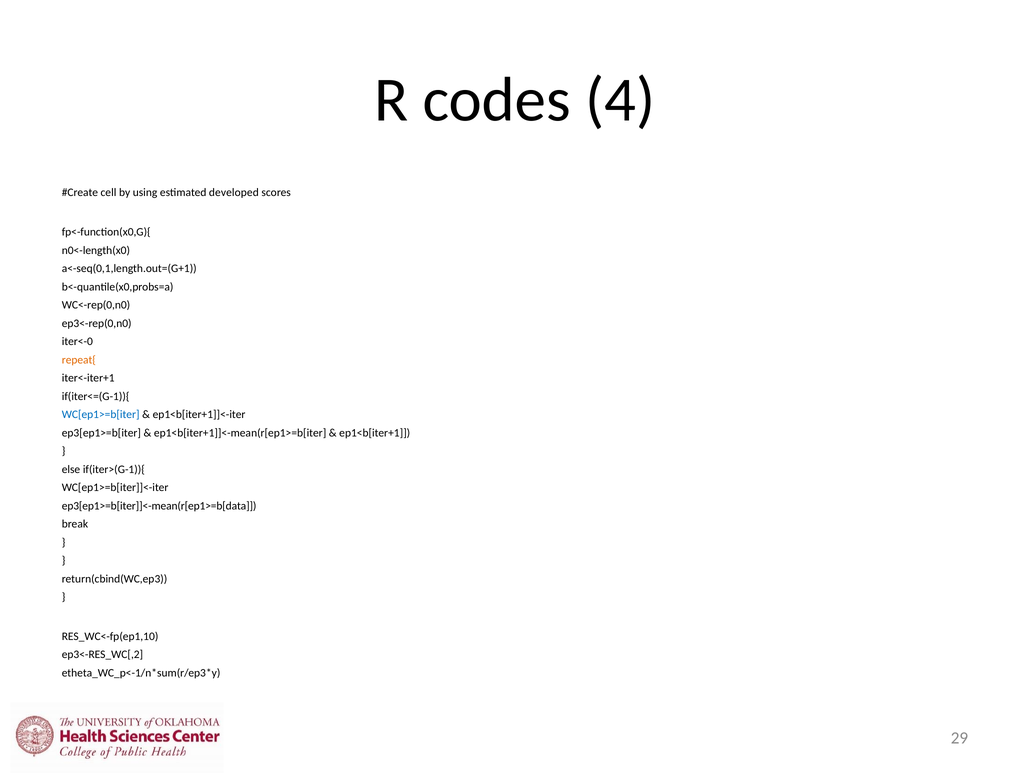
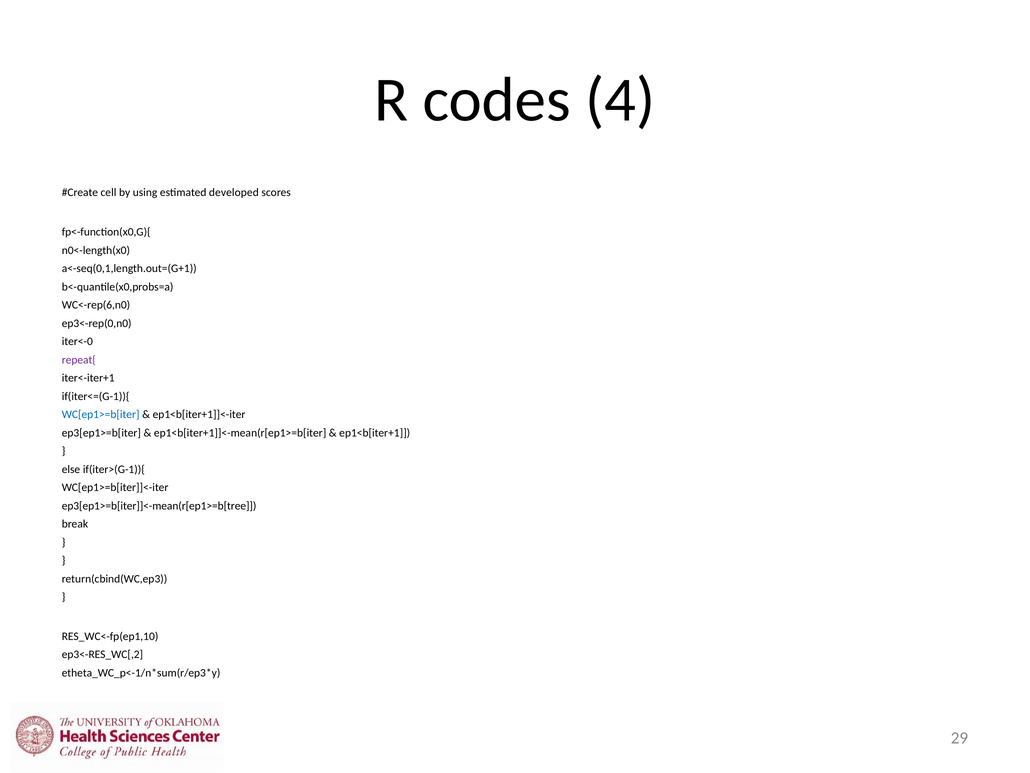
WC<-rep(0,n0: WC<-rep(0,n0 -> WC<-rep(6,n0 (96, 305)
repeat{ colour: orange -> purple (79, 360)
ep3[ep1>=b[iter]]<-mean(r[ep1>=b[data: ep3[ep1>=b[iter]]<-mean(r[ep1>=b[data -> ep3[ep1>=b[iter]]<-mean(r[ep1>=b[tree (159, 506)
